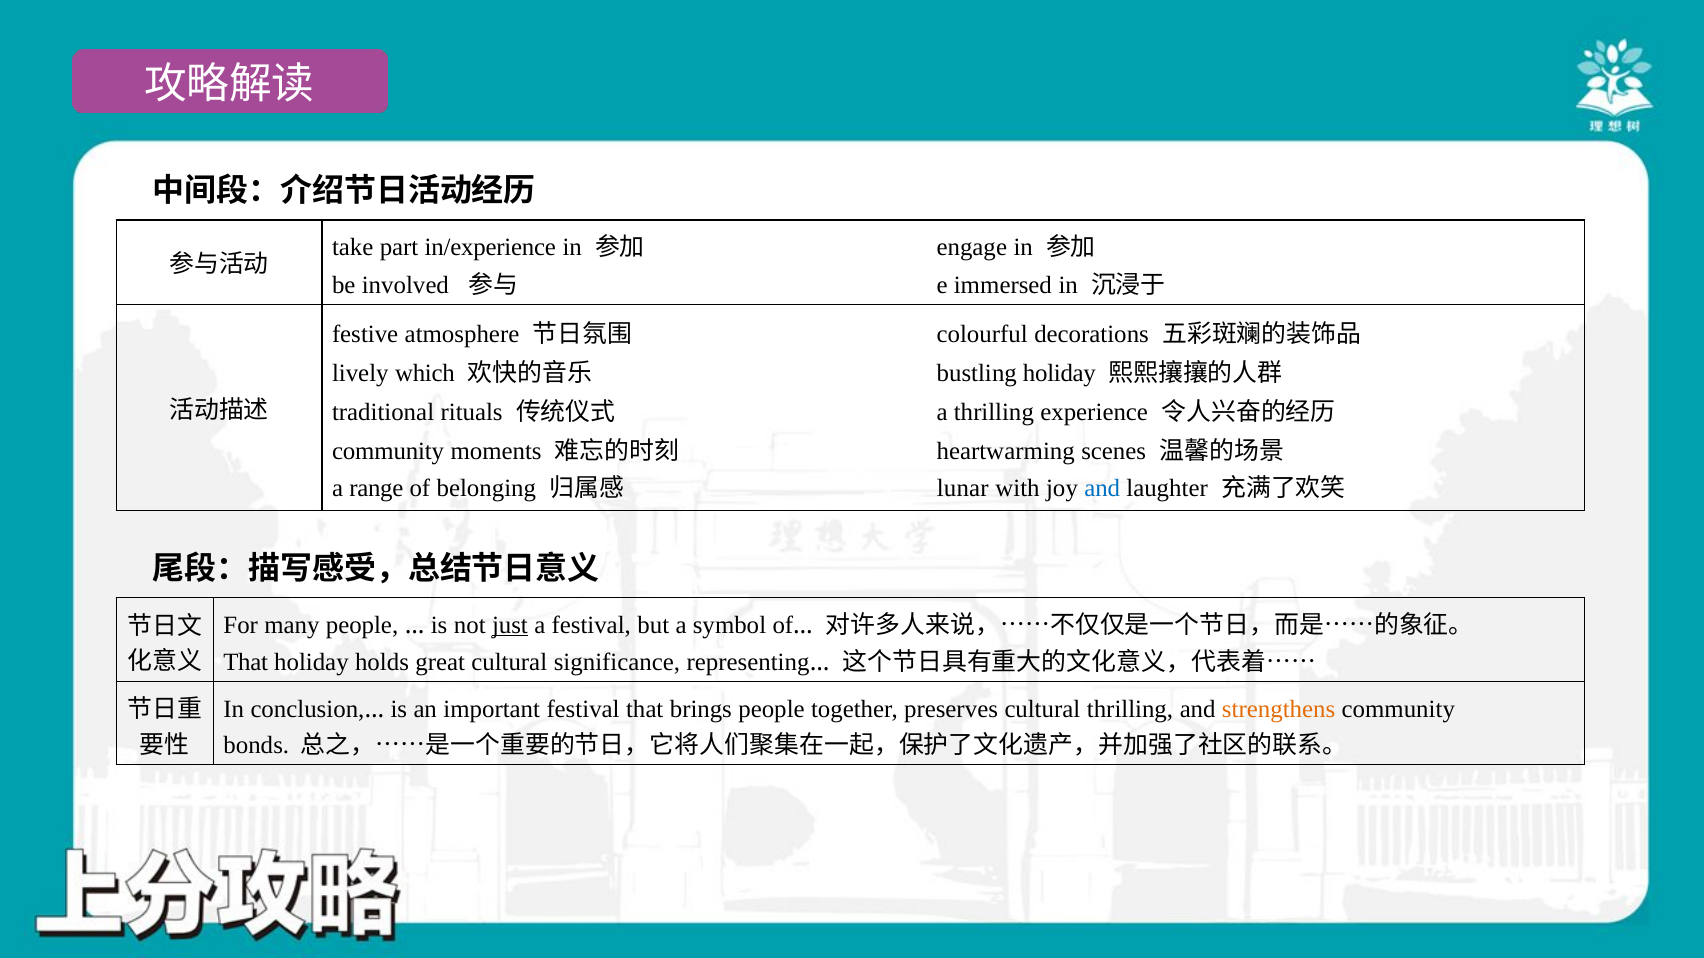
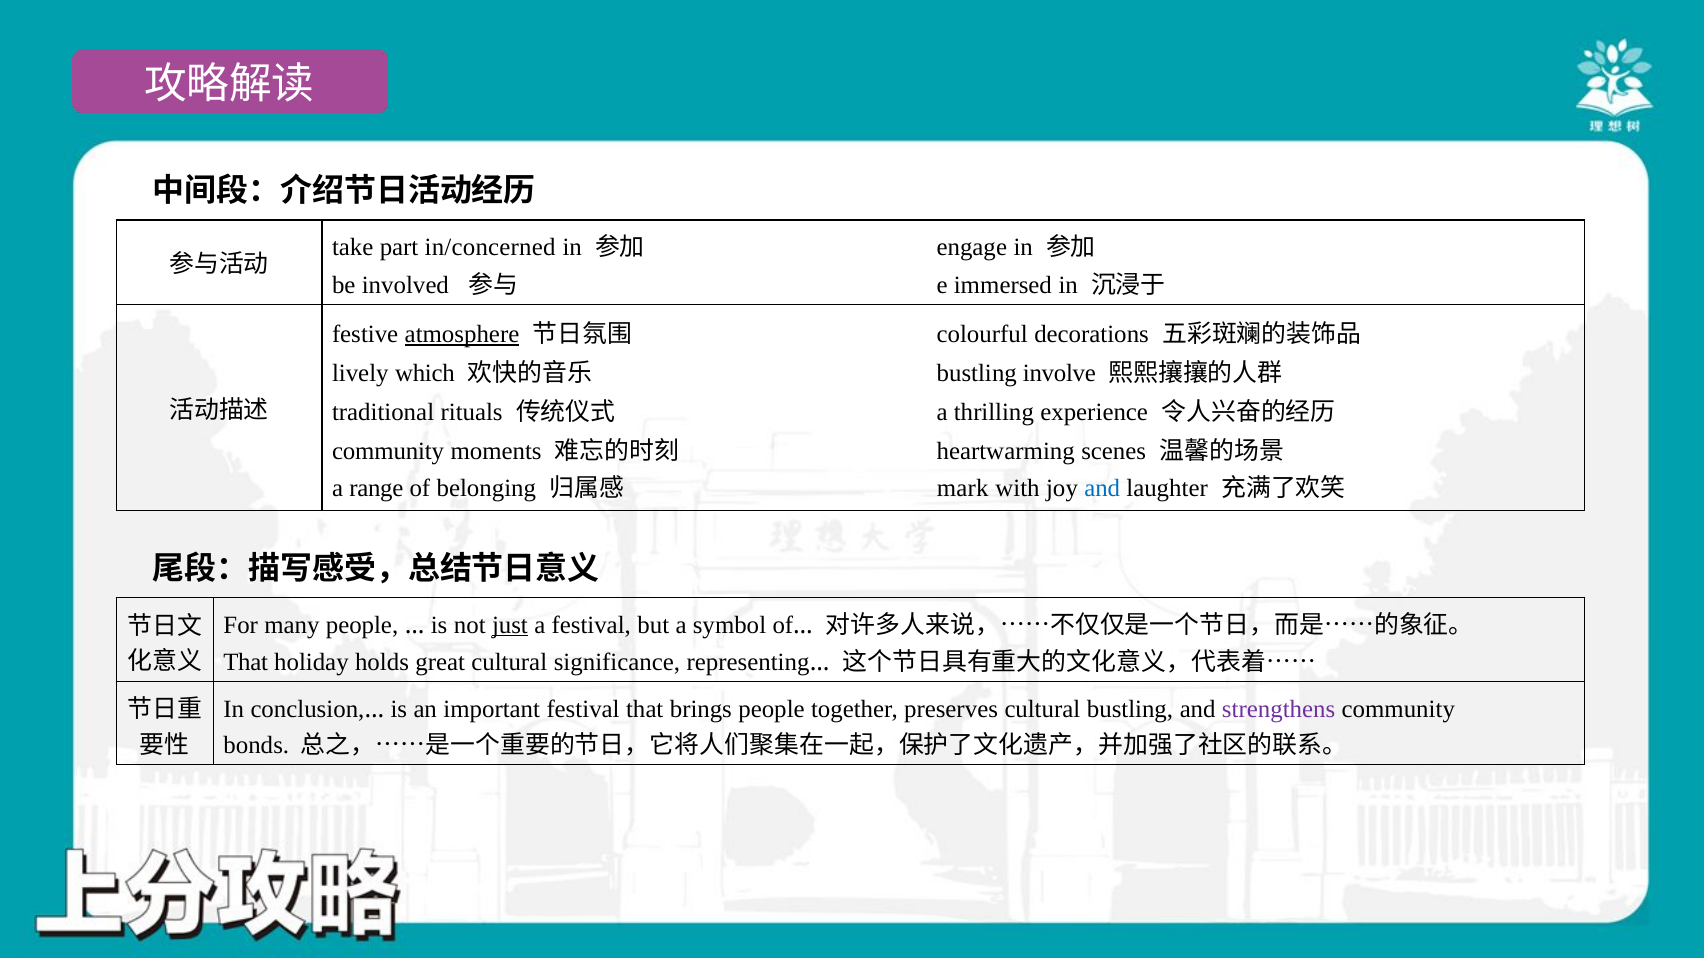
in/experience: in/experience -> in/concerned (490, 248)
atmosphere underline: none -> present (462, 335)
bustling holiday: holiday -> involve (1059, 374)
lunar: lunar -> mark (963, 489)
cultural thrilling: thrilling -> bustling (1130, 710)
strengthens colour: orange -> purple (1279, 710)
